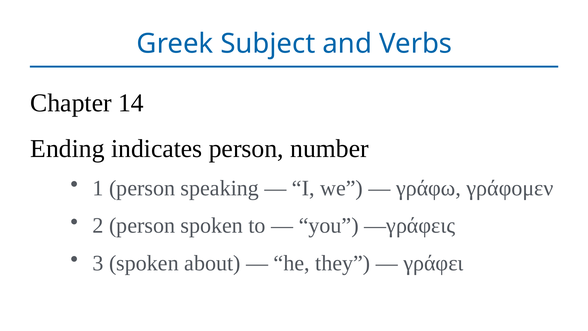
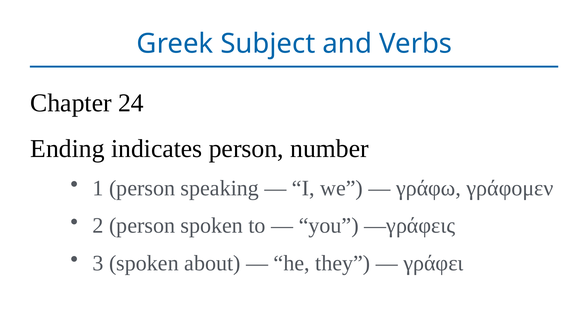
14: 14 -> 24 (131, 103)
